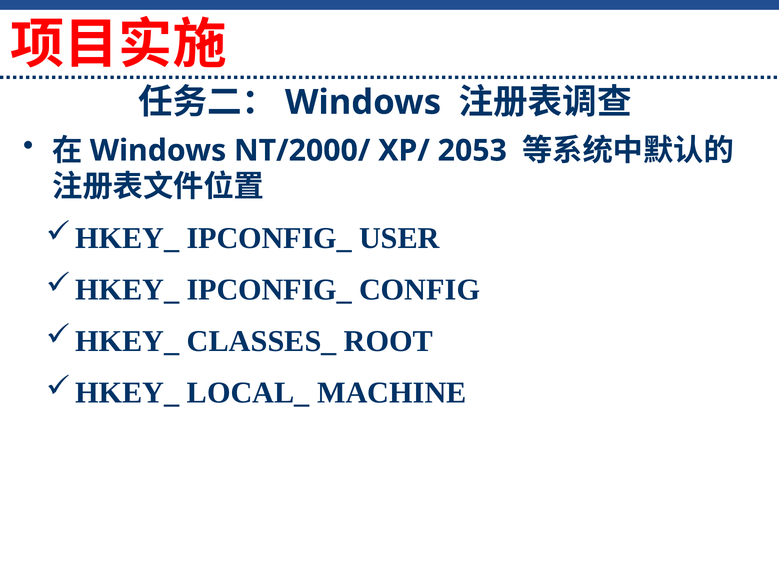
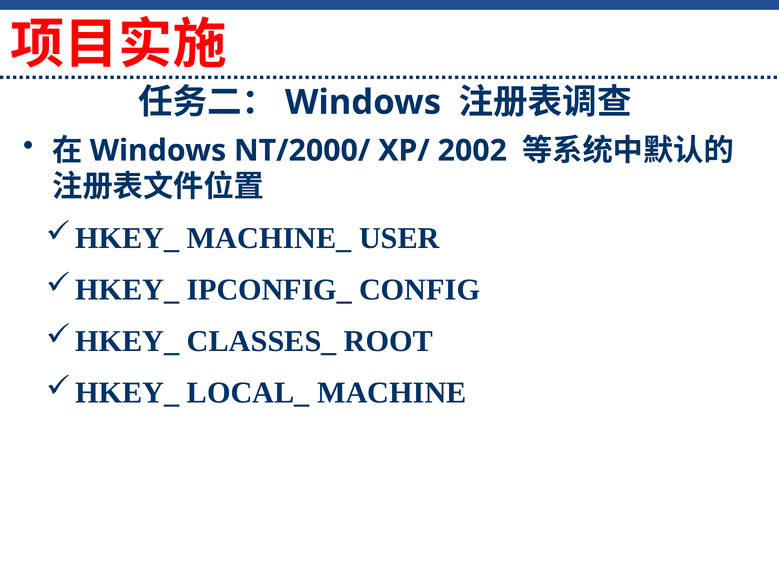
2053: 2053 -> 2002 (472, 151)
IPCONFIG_: IPCONFIG_ -> MACHINE_ (269, 239)
